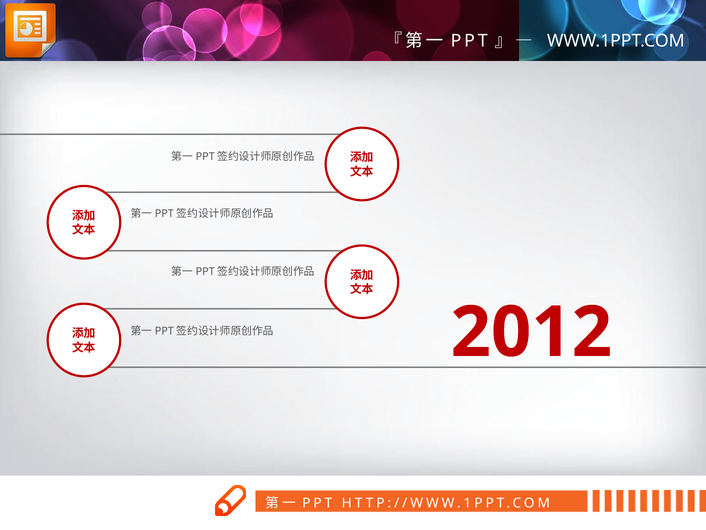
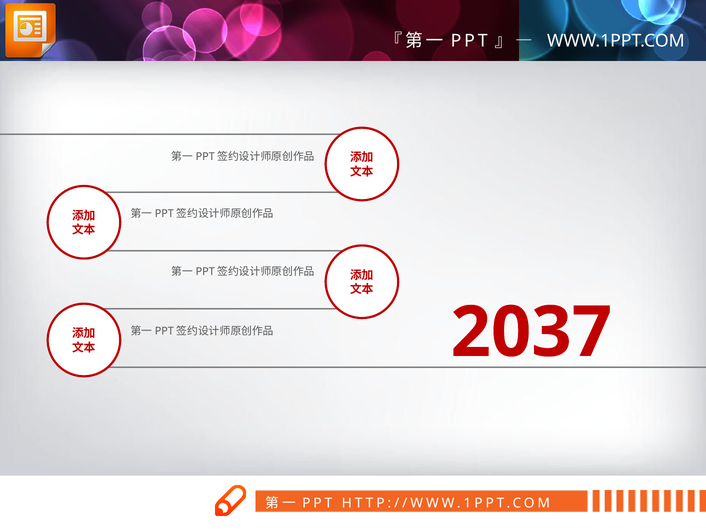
2012: 2012 -> 2037 (531, 332)
